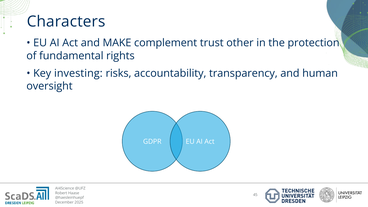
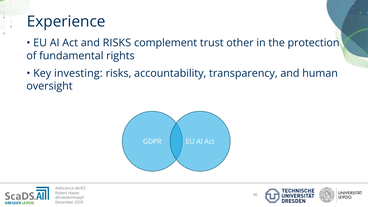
Characters: Characters -> Experience (66, 21)
and MAKE: MAKE -> RISKS (117, 43)
